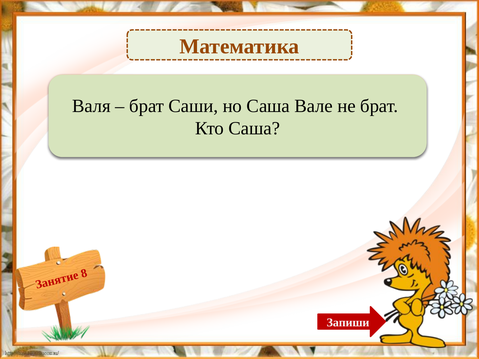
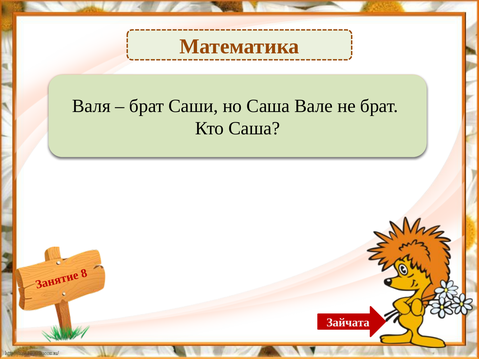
Запиши: Запиши -> Зайчата (348, 323)
